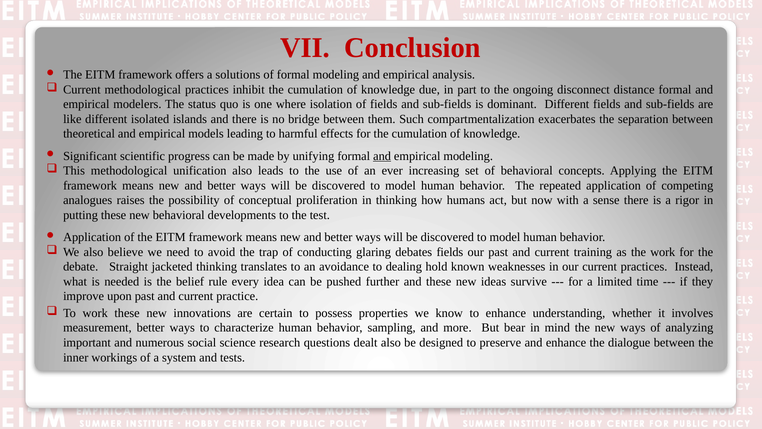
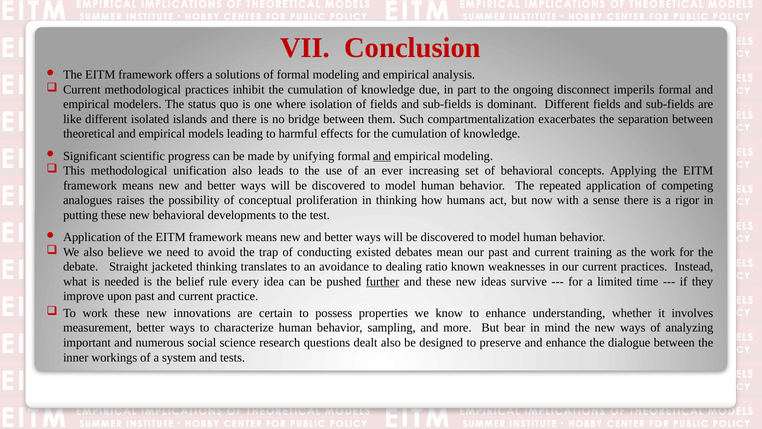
distance: distance -> imperils (634, 89)
glaring: glaring -> existed (374, 252)
debates fields: fields -> mean (450, 252)
hold: hold -> ratio (437, 267)
further underline: none -> present (383, 281)
